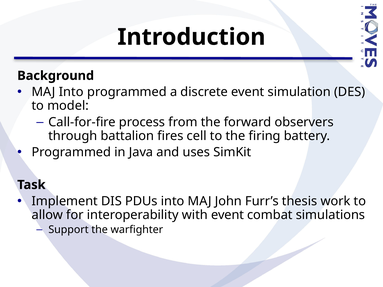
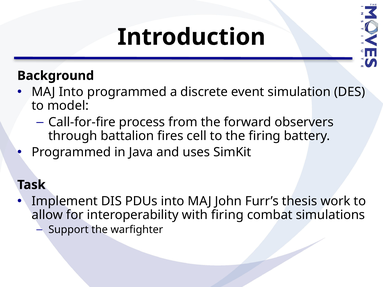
with event: event -> firing (227, 215)
